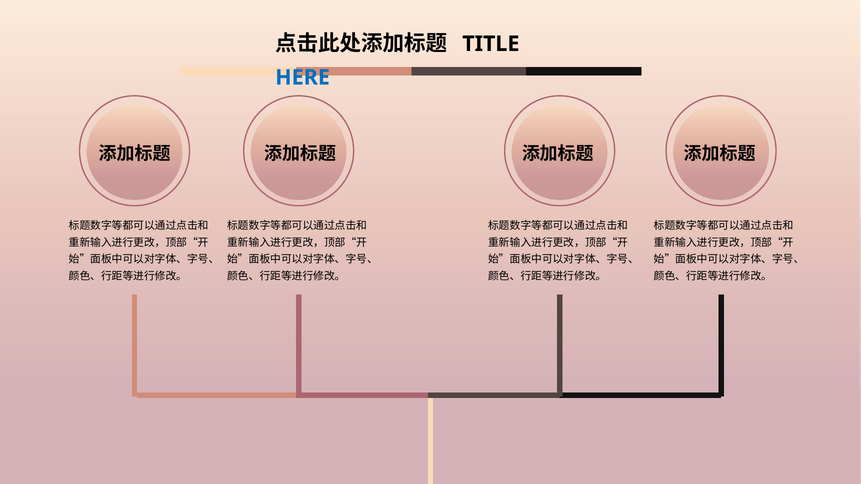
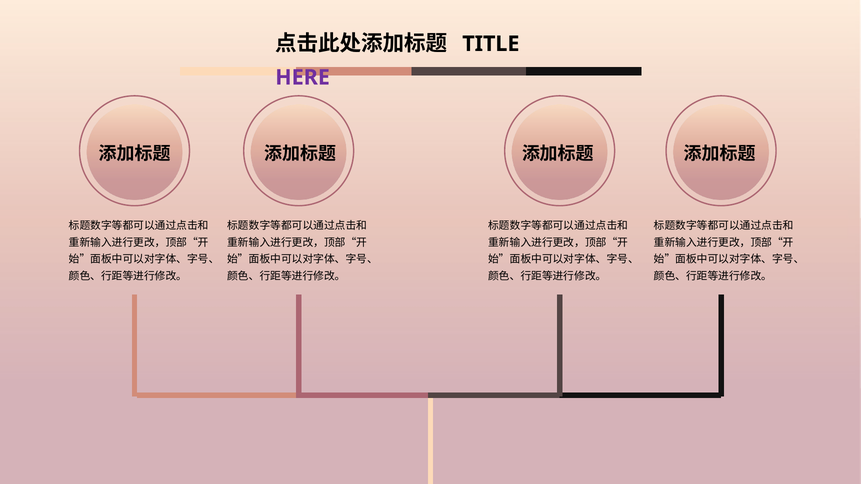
HERE colour: blue -> purple (303, 77)
